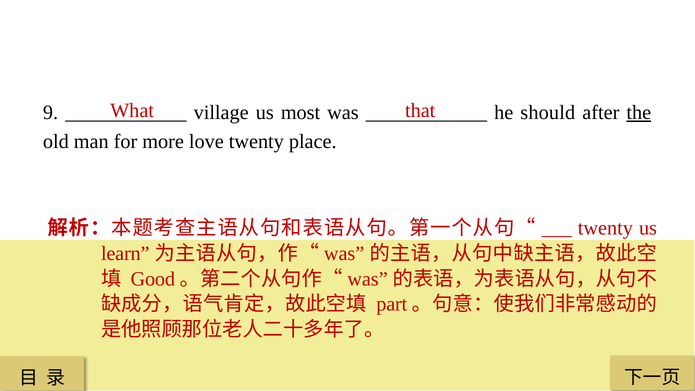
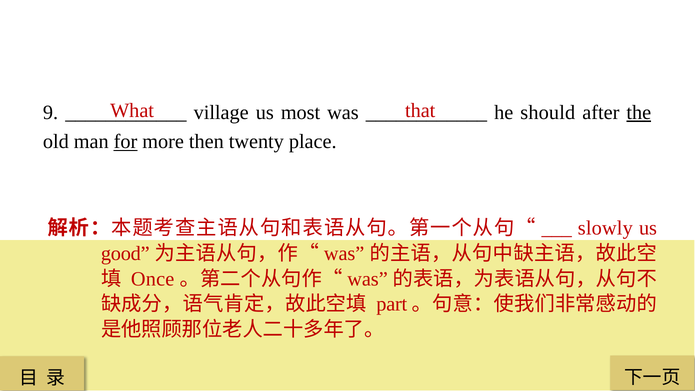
for underline: none -> present (126, 142)
love: love -> then (206, 142)
twenty: twenty -> slowly (605, 228)
learn: learn -> good (125, 254)
Good: Good -> Once (153, 279)
